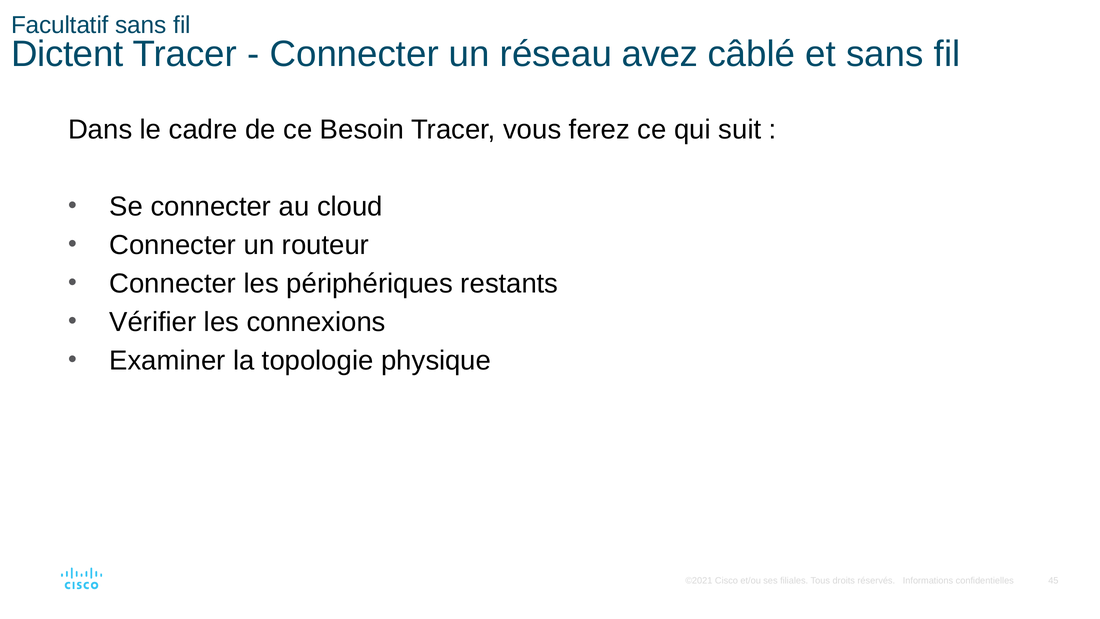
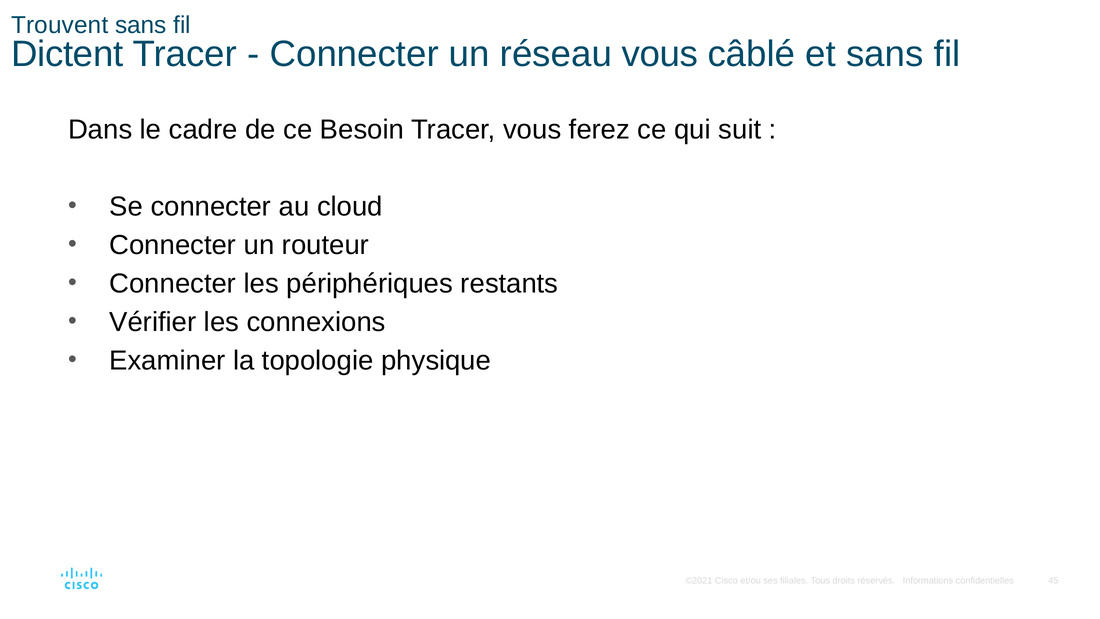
Facultatif: Facultatif -> Trouvent (60, 25)
réseau avez: avez -> vous (660, 54)
